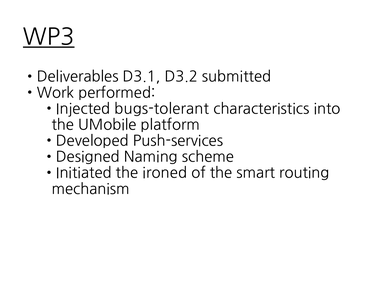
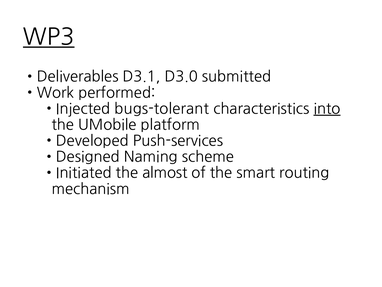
D3.2: D3.2 -> D3.0 (181, 77)
into underline: none -> present (327, 109)
ironed: ironed -> almost (165, 173)
